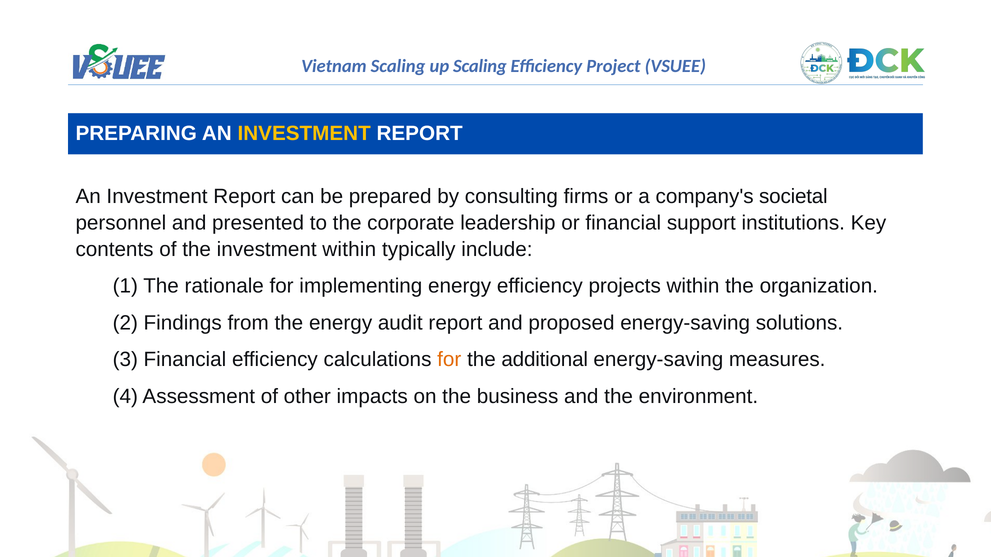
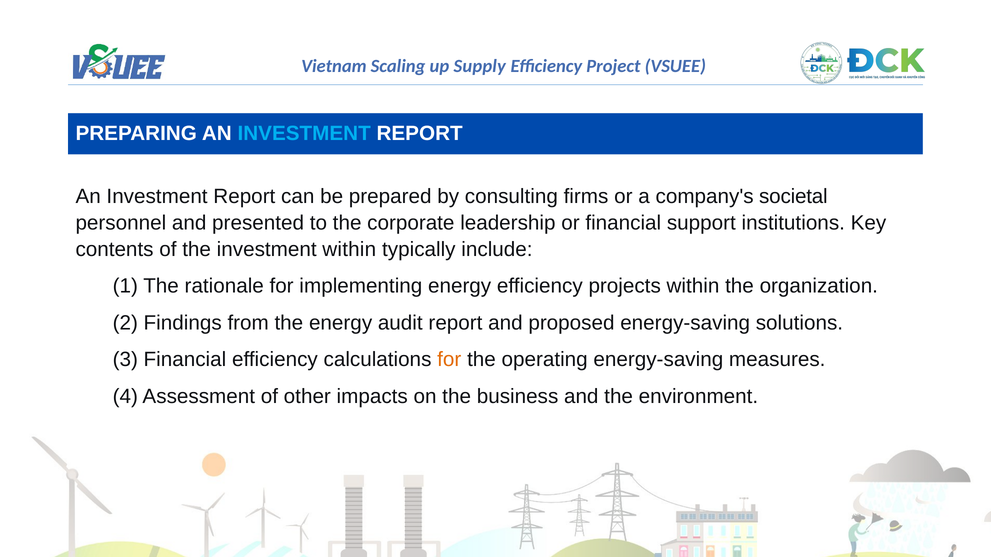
Scaling: Scaling -> Supply (480, 66)
INVESTMENT colour: yellow -> light blue (304, 133)
additional: additional -> operating (545, 360)
